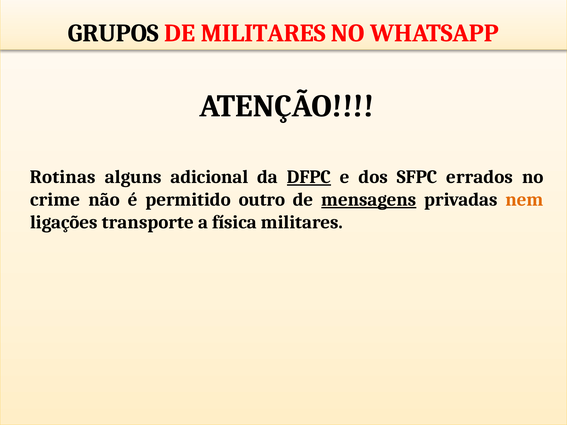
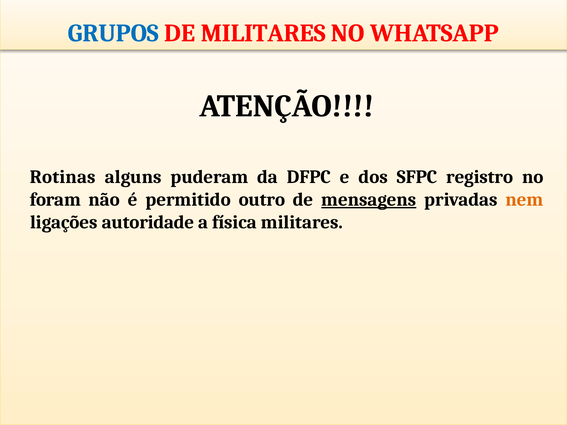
GRUPOS colour: black -> blue (113, 33)
adicional: adicional -> puderam (209, 177)
DFPC underline: present -> none (309, 177)
errados: errados -> registro (480, 177)
crime: crime -> foram (55, 200)
transporte: transporte -> autoridade (148, 222)
